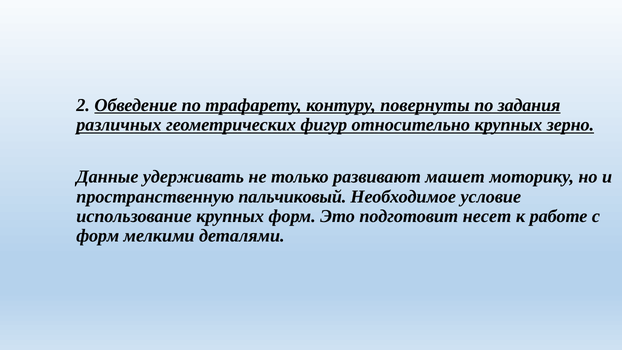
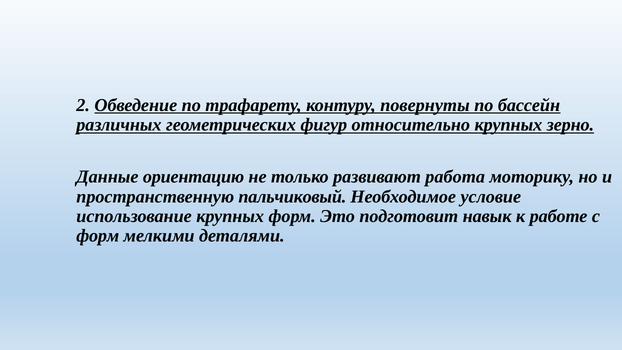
задания: задания -> бассейн (529, 105)
удерживать: удерживать -> ориентацию (194, 177)
машет: машет -> работа (455, 177)
несет: несет -> навык (487, 216)
